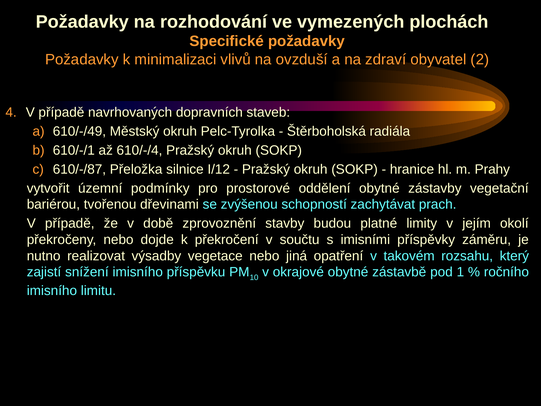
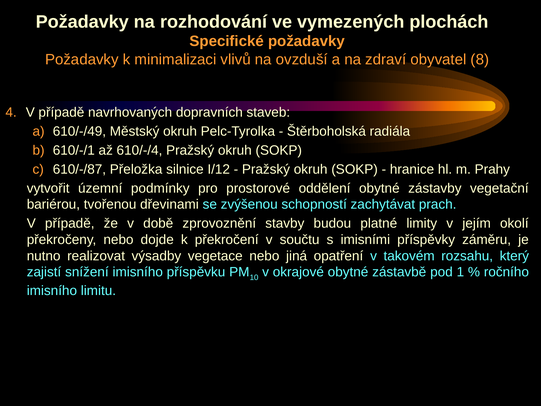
2: 2 -> 8 (480, 59)
